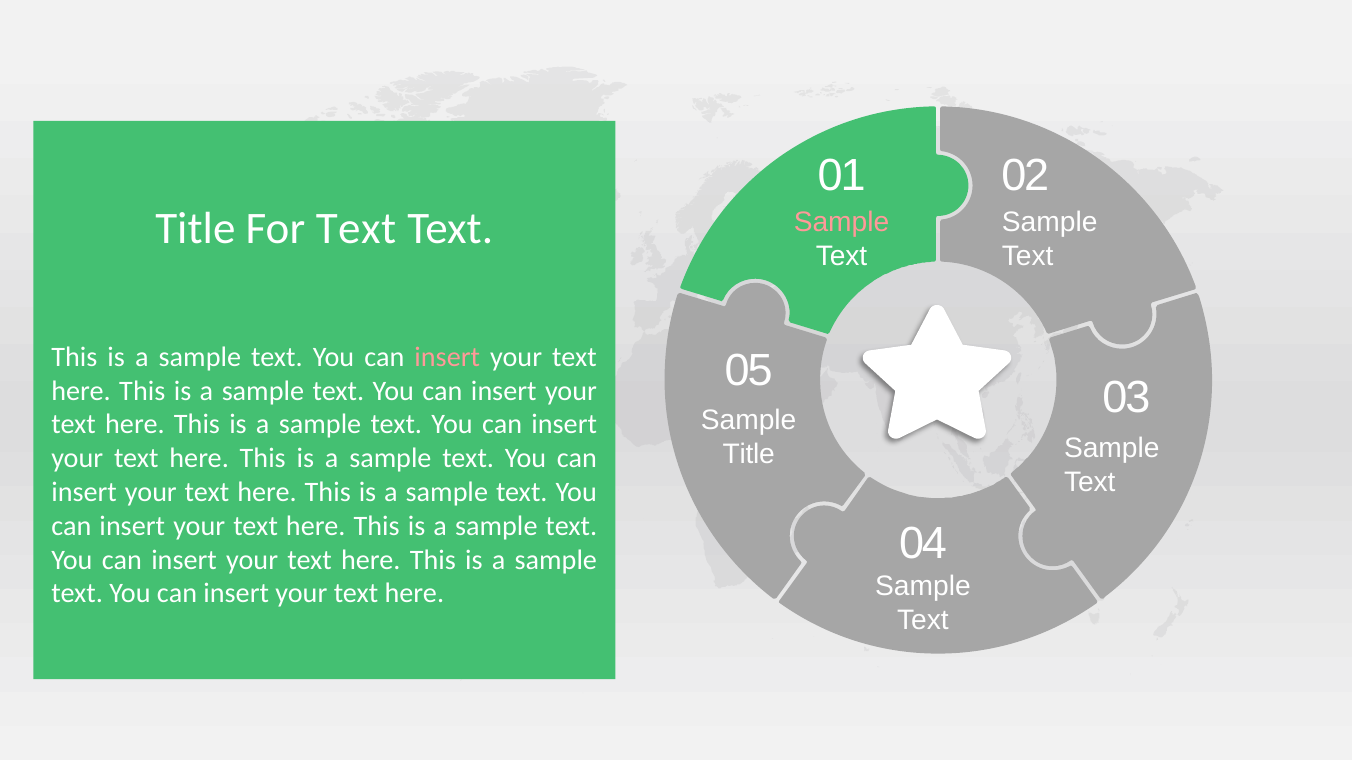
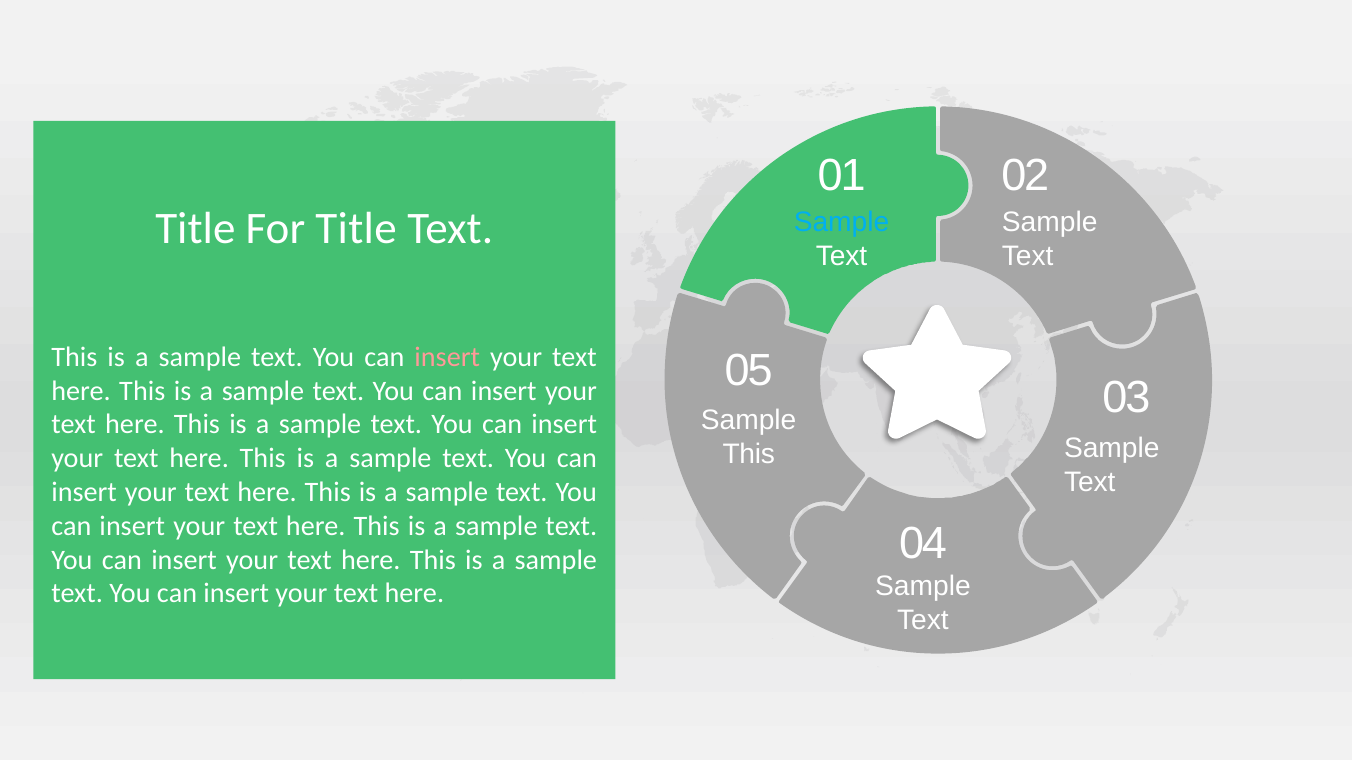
Sample colour: pink -> light blue (842, 223)
For Text: Text -> Title (356, 229)
Title: Title -> This (749, 454)
